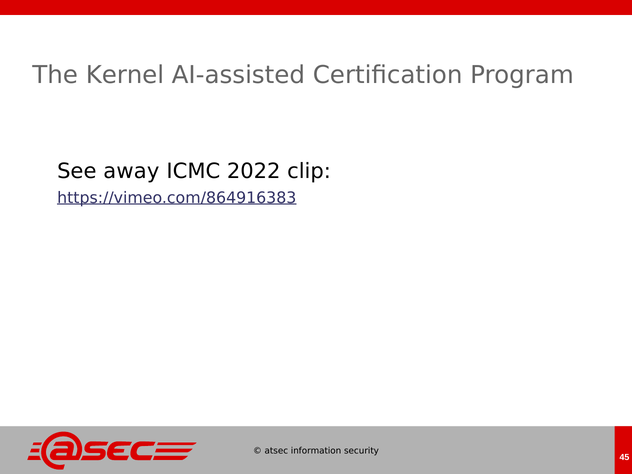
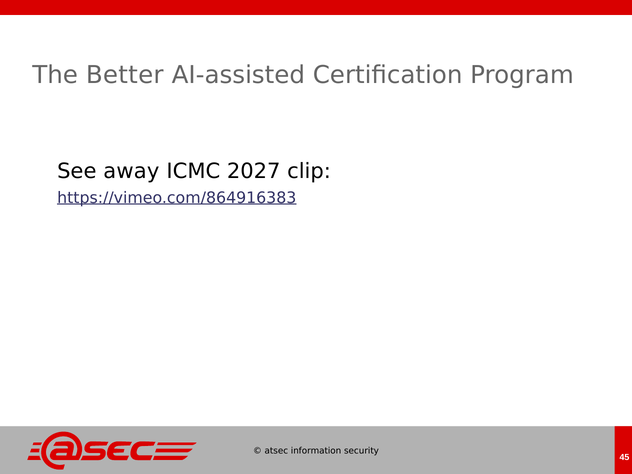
Kernel: Kernel -> Better (125, 75)
2022: 2022 -> 2027 (254, 171)
